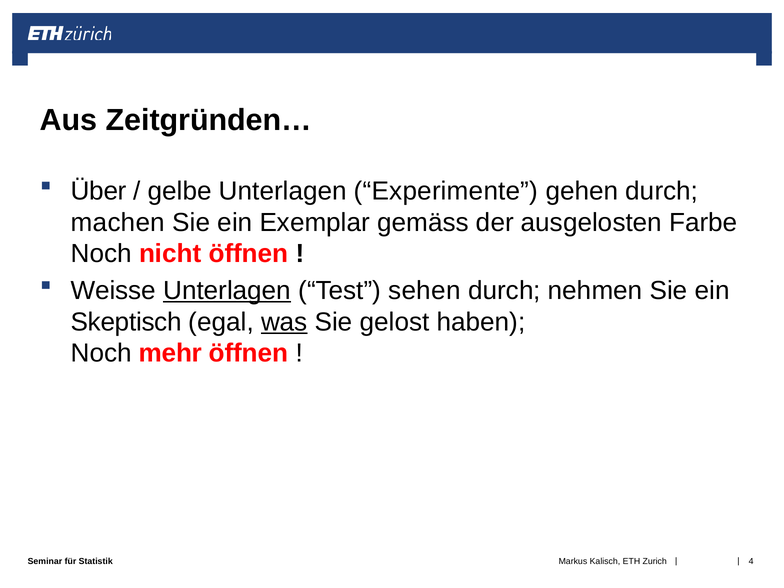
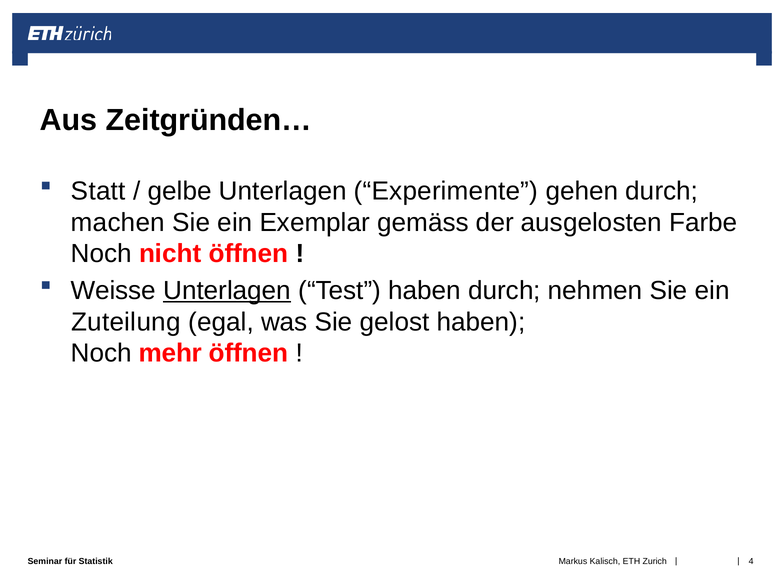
Über: Über -> Statt (98, 191)
Test sehen: sehen -> haben (425, 291)
Skeptisch: Skeptisch -> Zuteilung (126, 322)
was underline: present -> none (284, 322)
